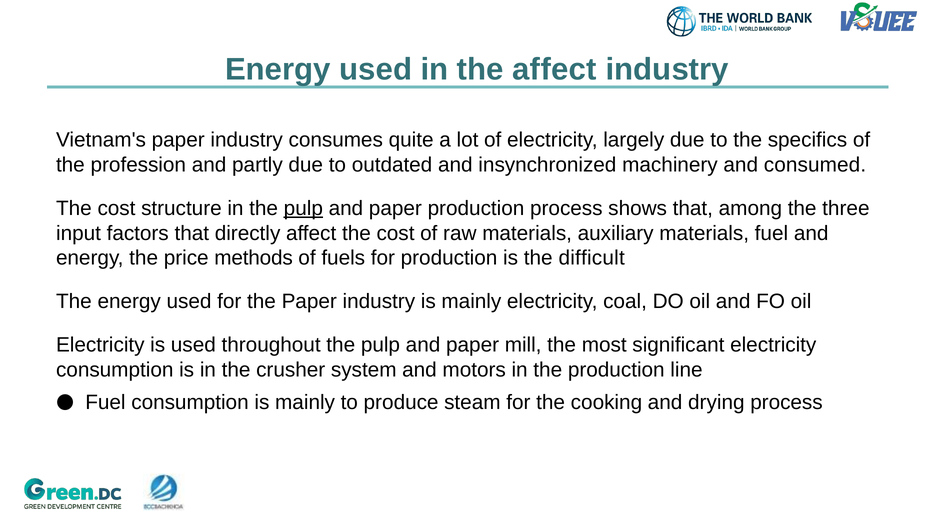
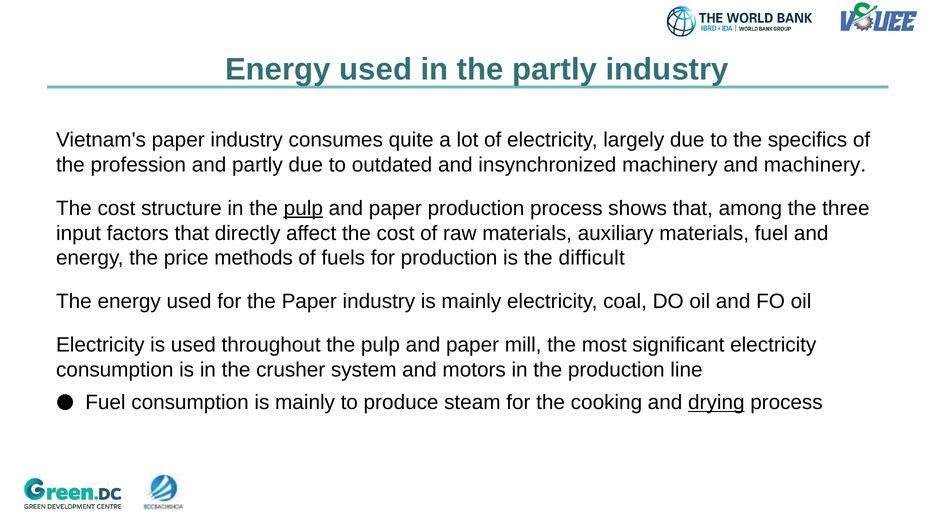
the affect: affect -> partly (555, 69)
and consumed: consumed -> machinery (815, 165)
drying underline: none -> present (716, 402)
